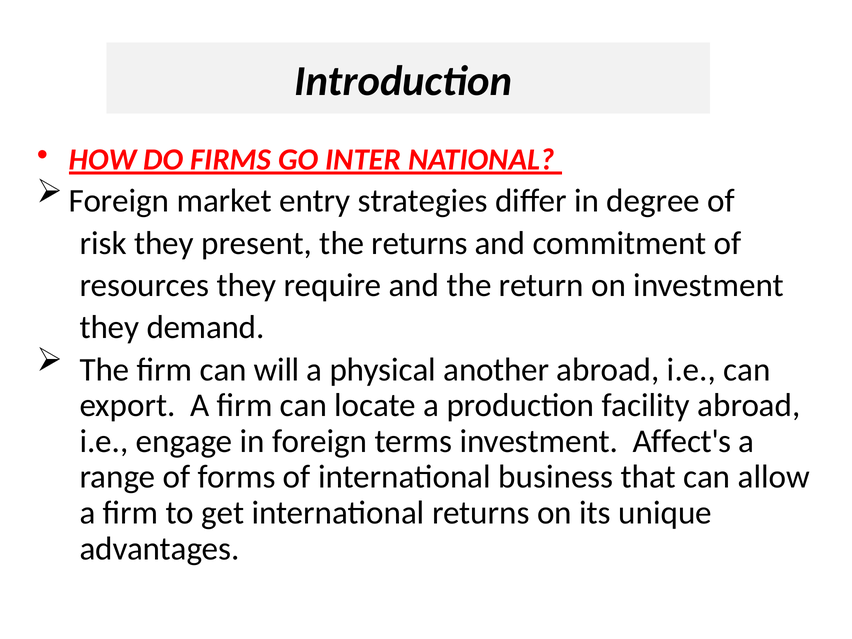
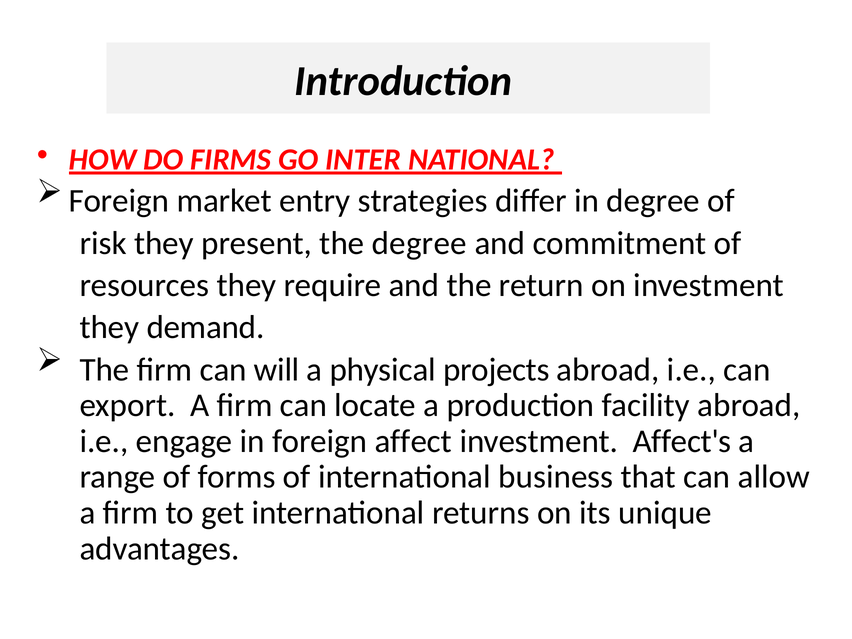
the returns: returns -> degree (419, 243)
another: another -> projects (496, 370)
terms: terms -> affect (413, 441)
